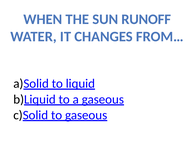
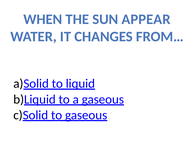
RUNOFF: RUNOFF -> APPEAR (146, 19)
